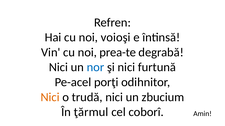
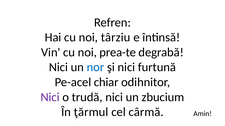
voioşi: voioşi -> târziu (116, 38)
porţi: porţi -> chiar (106, 83)
Nici colour: orange -> purple (50, 98)
coborî: coborî -> cârmă (146, 113)
